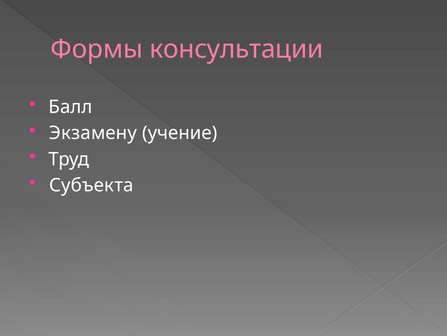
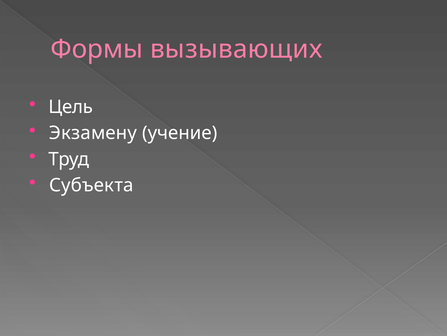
консультации: консультации -> вызывающих (236, 49)
Балл: Балл -> Цель (71, 107)
